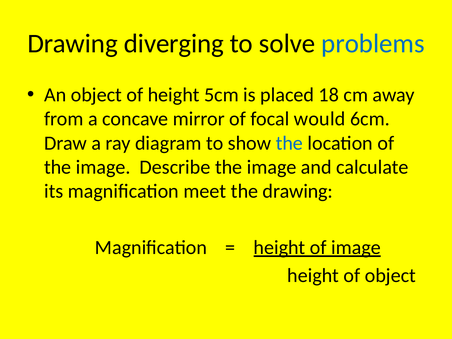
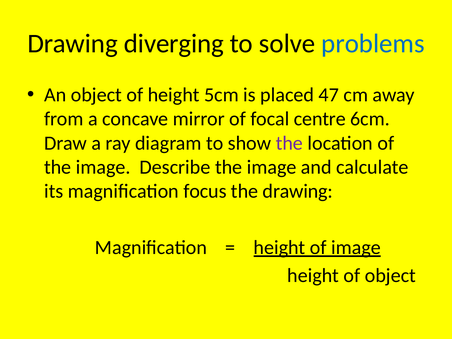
18: 18 -> 47 (329, 95)
would: would -> centre (320, 119)
the colour: blue -> purple (289, 143)
meet: meet -> focus (205, 191)
